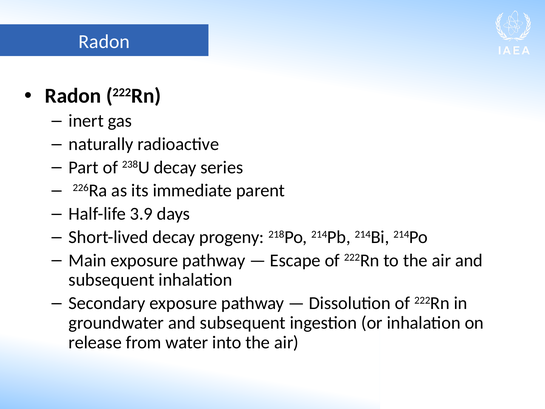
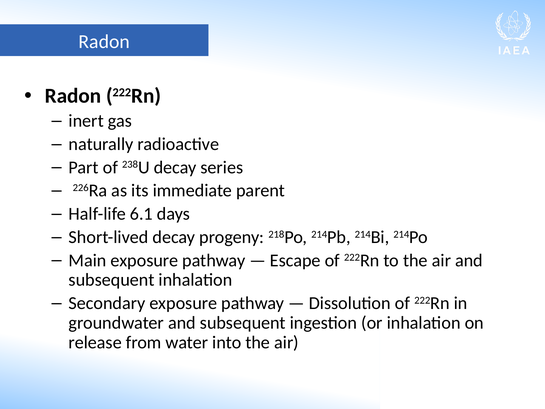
3.9: 3.9 -> 6.1 (141, 214)
